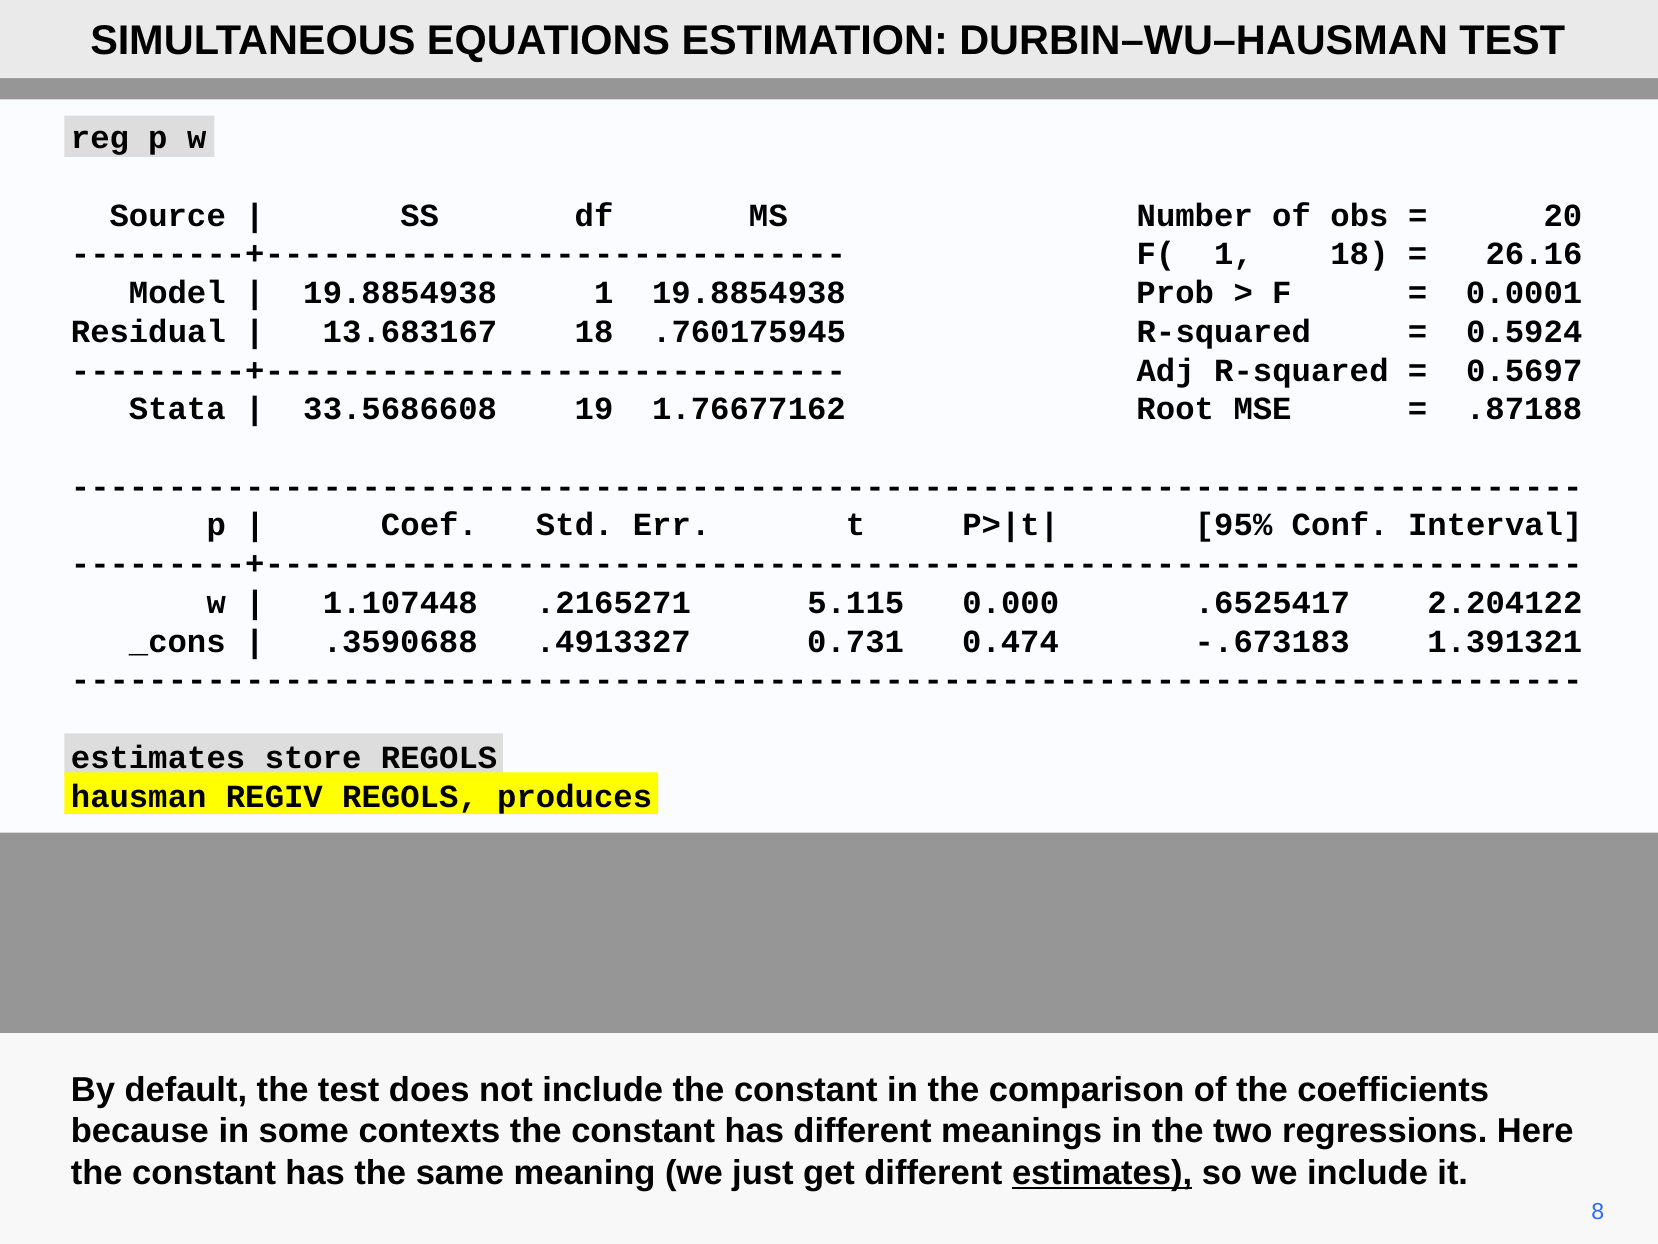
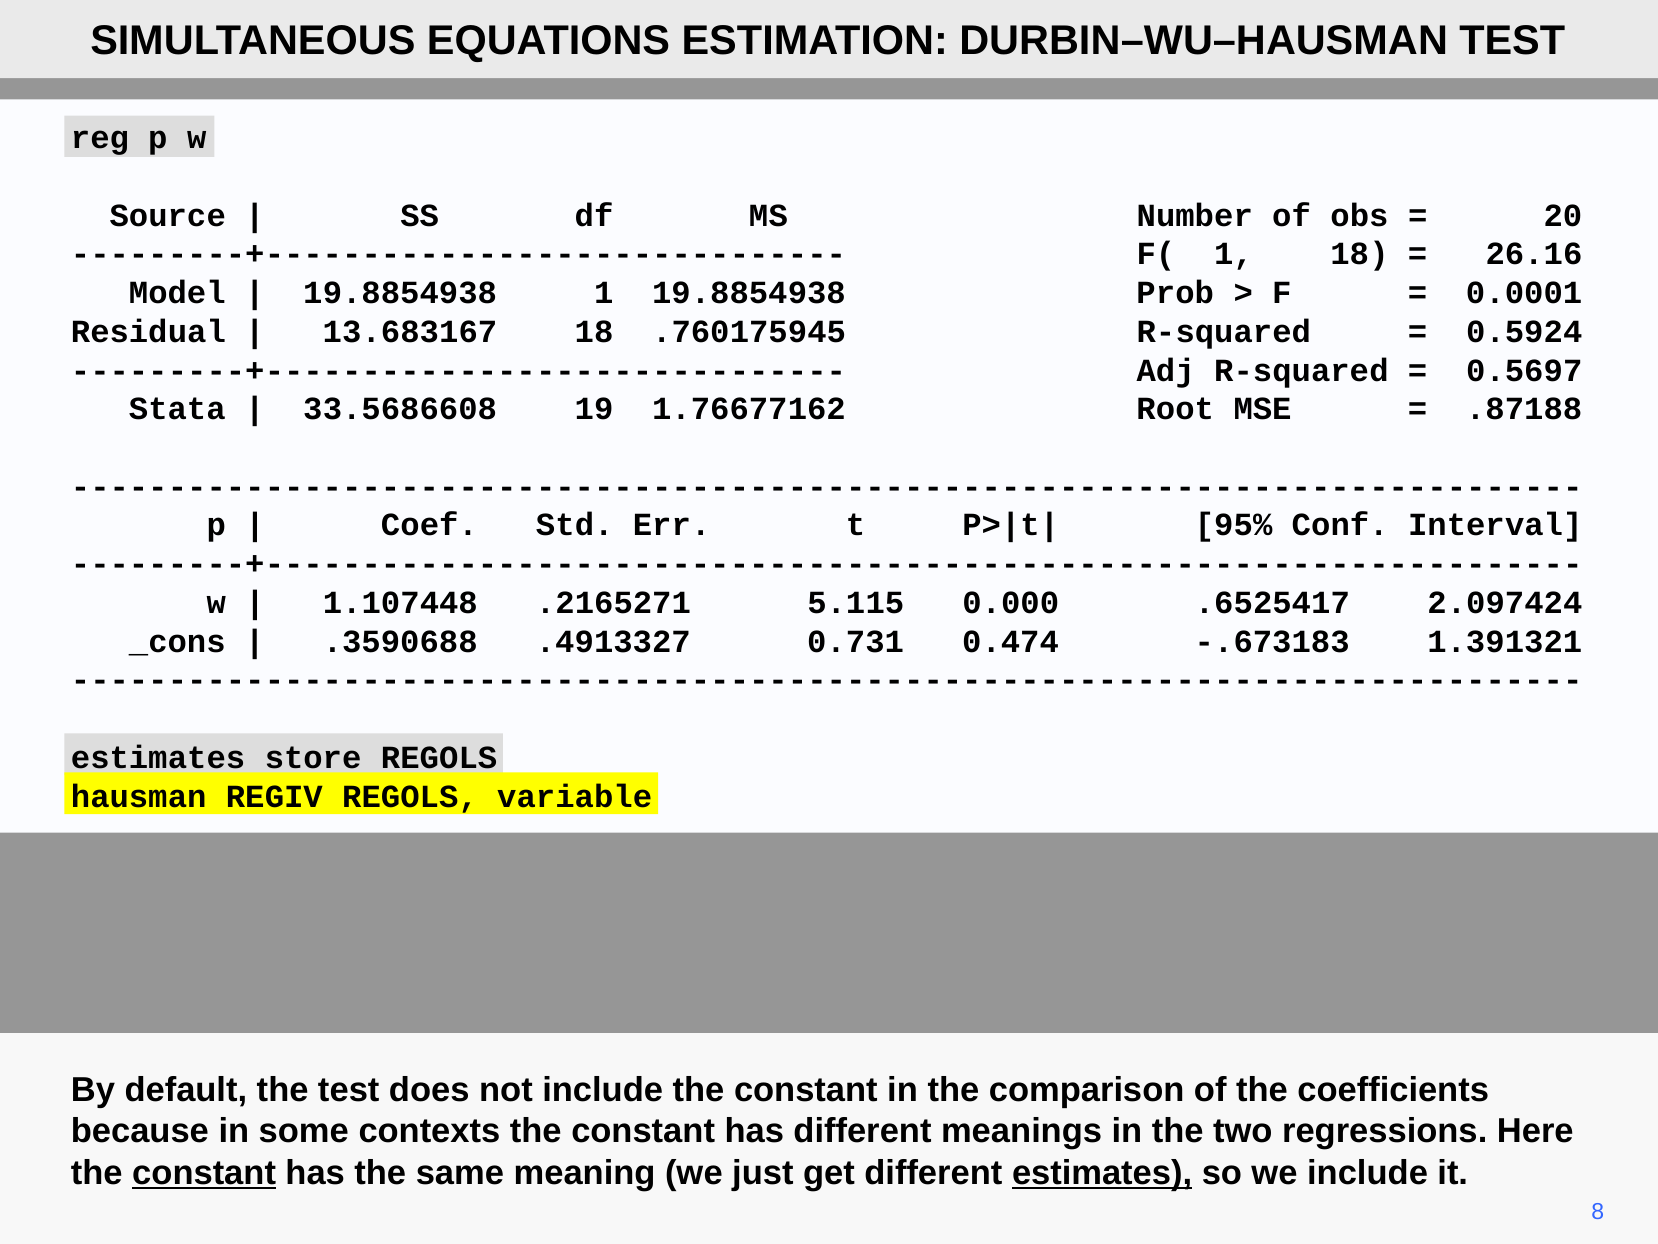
2.204122: 2.204122 -> 2.097424 (1505, 603)
produces: produces -> variable (575, 796)
constant underline: none -> present (204, 1172)
